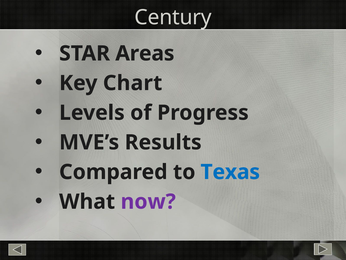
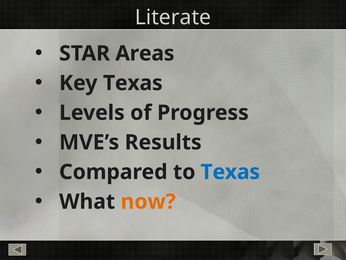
Century: Century -> Literate (173, 17)
Key Chart: Chart -> Texas (133, 83)
now colour: purple -> orange (148, 201)
